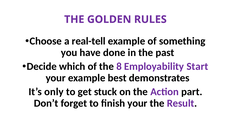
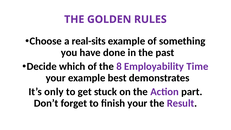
real-tell: real-tell -> real-sits (89, 41)
Start: Start -> Time (197, 66)
